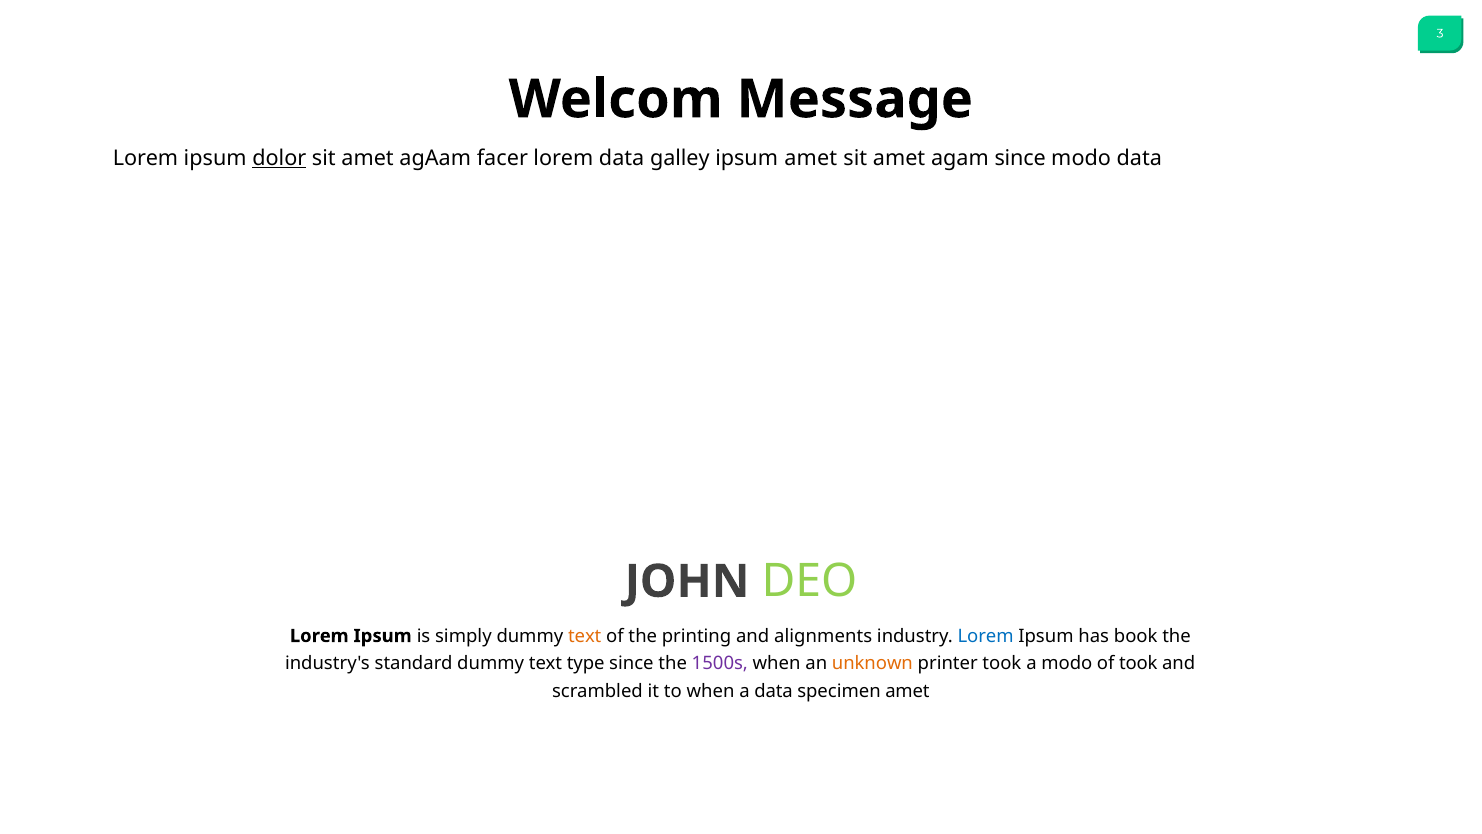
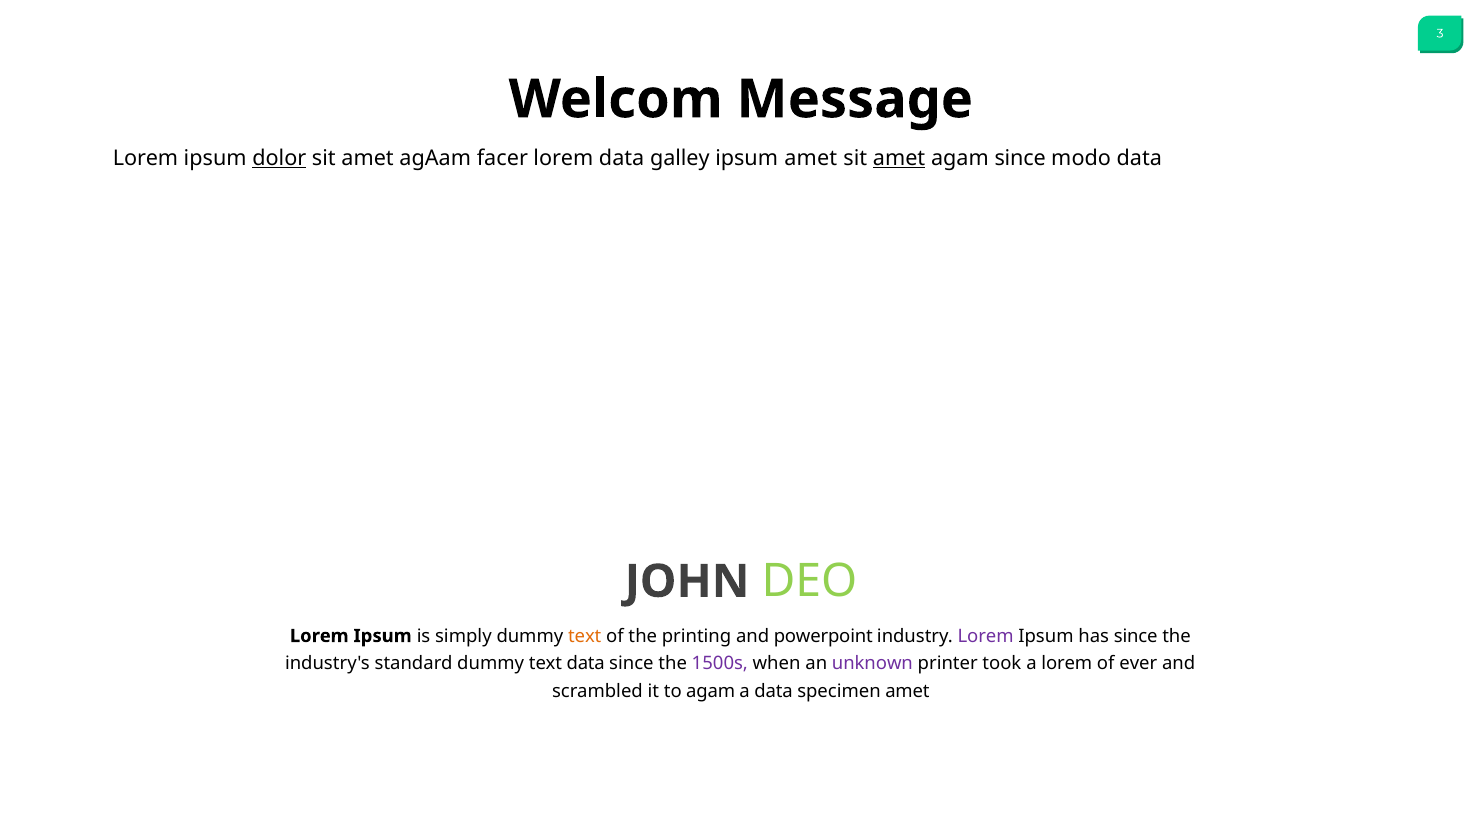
amet underline: none -> present (899, 158)
alignments: alignments -> powerpoint (823, 636)
Lorem colour: blue -> purple (986, 636)
has book: book -> since (1136, 636)
text type: type -> data (586, 663)
unknown colour: orange -> purple (872, 663)
a modo: modo -> lorem (1067, 663)
of took: took -> ever (1138, 663)
to when: when -> agam (711, 691)
